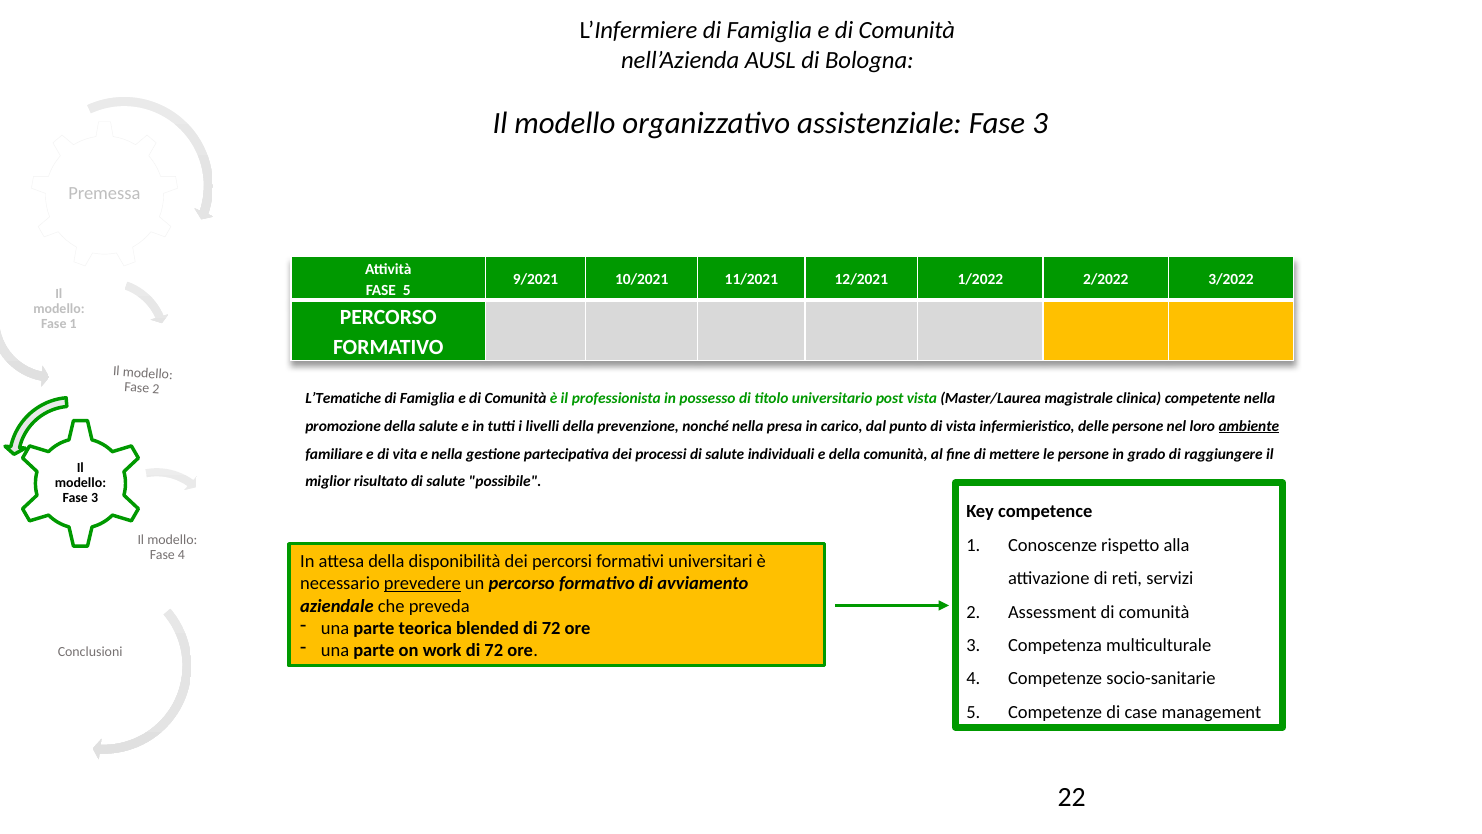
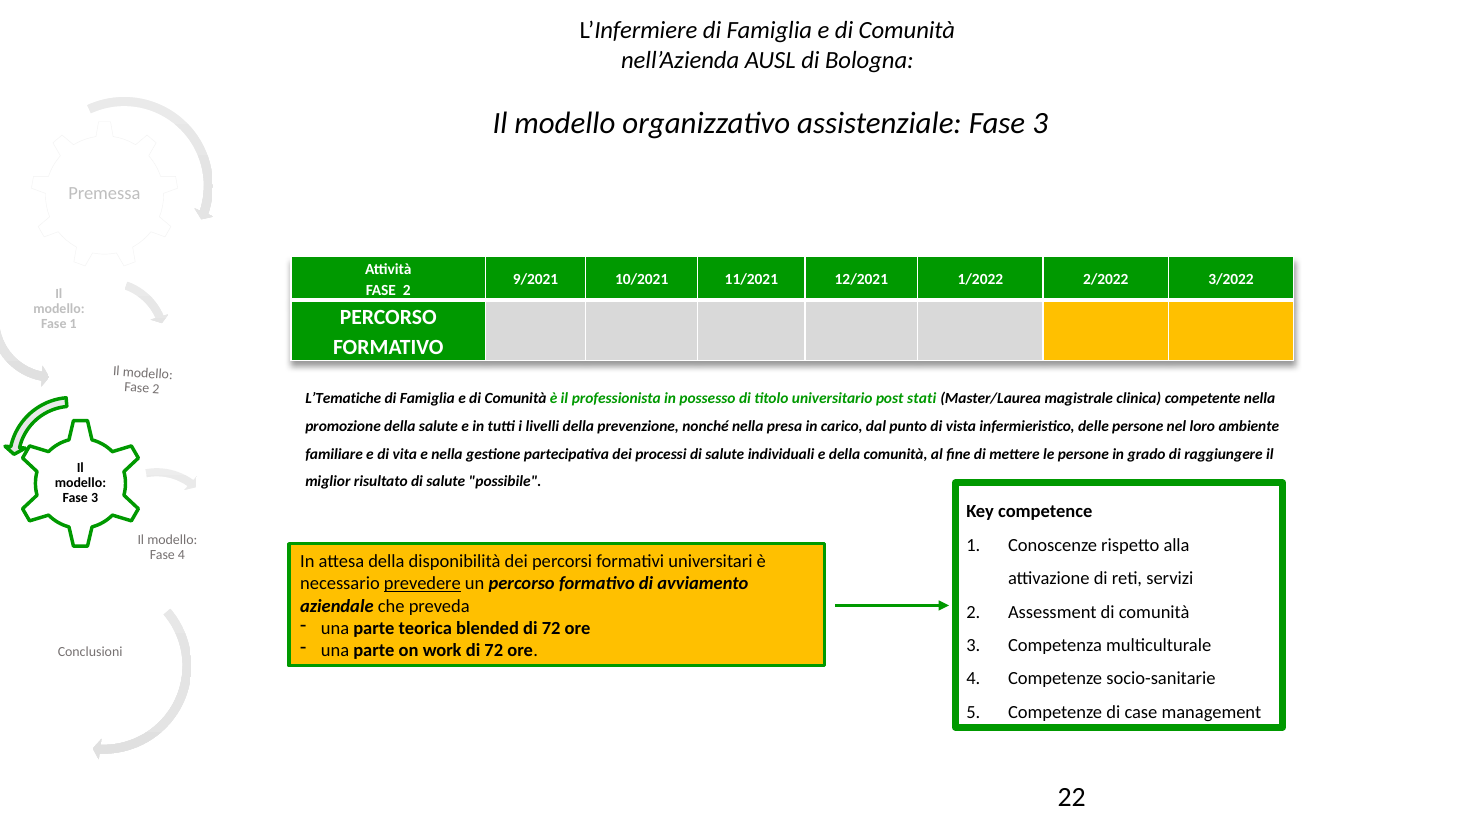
5: 5 -> 2 (407, 290)
post vista: vista -> stati (922, 398)
ambiente underline: present -> none (1249, 426)
